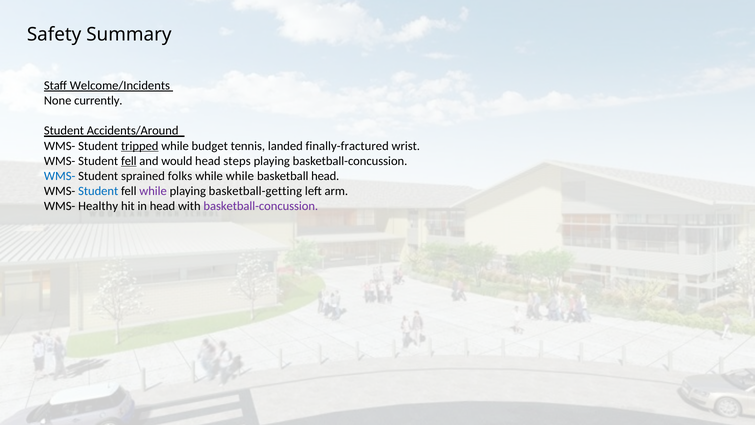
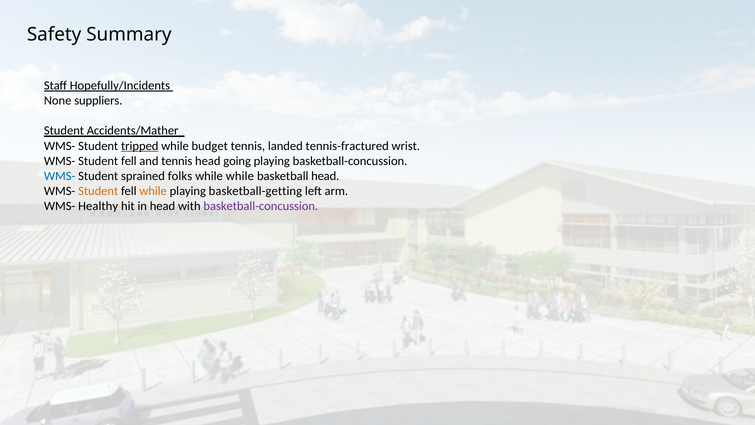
Welcome/Incidents: Welcome/Incidents -> Hopefully/Incidents (120, 85)
currently: currently -> suppliers (98, 100)
Accidents/Around: Accidents/Around -> Accidents/Mather (133, 131)
finally-fractured: finally-fractured -> tennis-fractured (347, 146)
fell underline: present -> none (129, 161)
and would: would -> tennis (177, 161)
steps: steps -> going (237, 161)
Student colour: blue -> orange (98, 191)
while colour: purple -> orange (153, 191)
